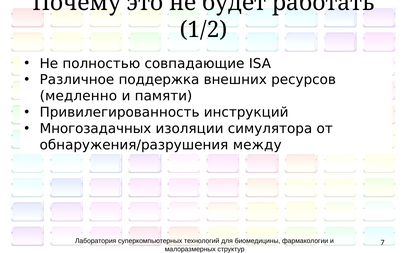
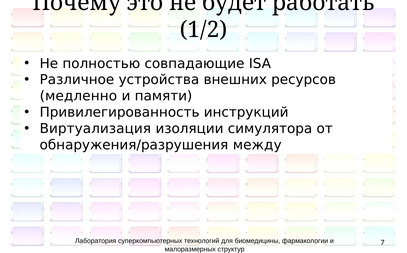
поддержка: поддержка -> устройства (159, 80)
Многозадачных: Многозадачных -> Виртуализация (95, 129)
